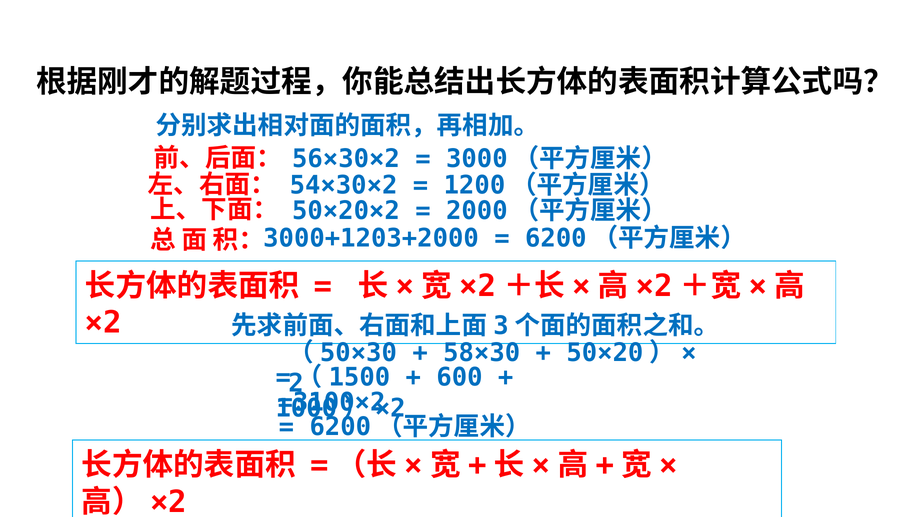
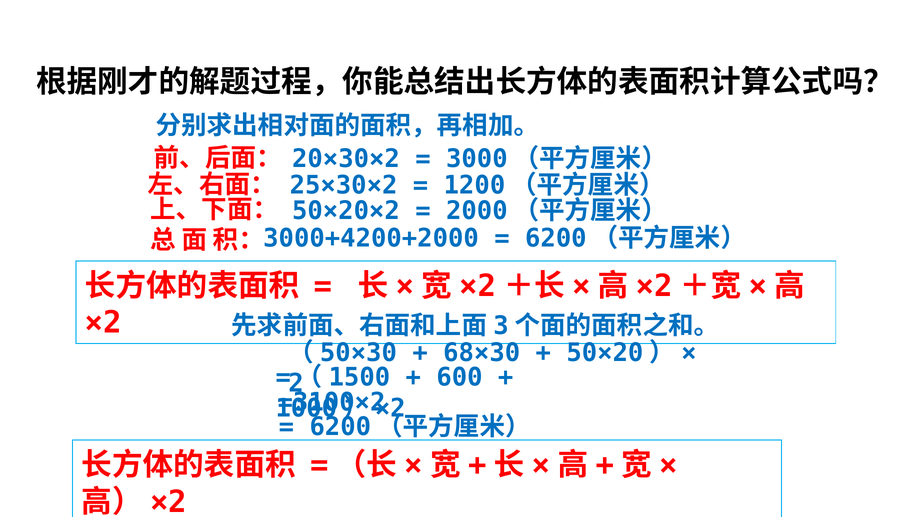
56×30×2: 56×30×2 -> 20×30×2 (346, 159)
54×30×2: 54×30×2 -> 25×30×2 (344, 186)
3000+1203+2000: 3000+1203+2000 -> 3000+4200+2000 (371, 238)
58×30: 58×30 -> 68×30 (482, 353)
